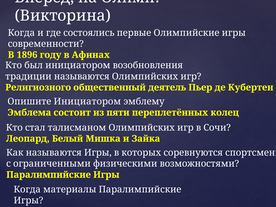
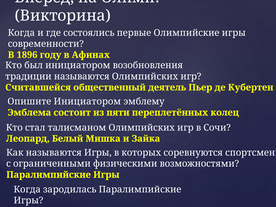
Религиозного: Религиозного -> Считавшейся (38, 87)
материалы: материалы -> зародилась (70, 189)
